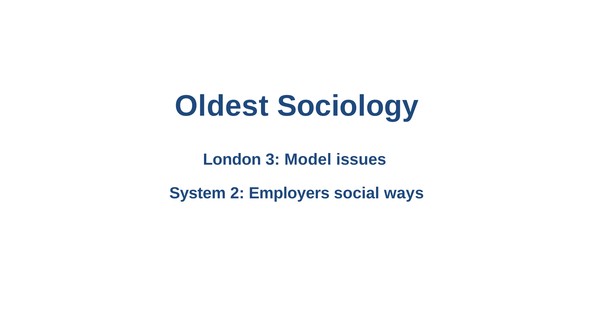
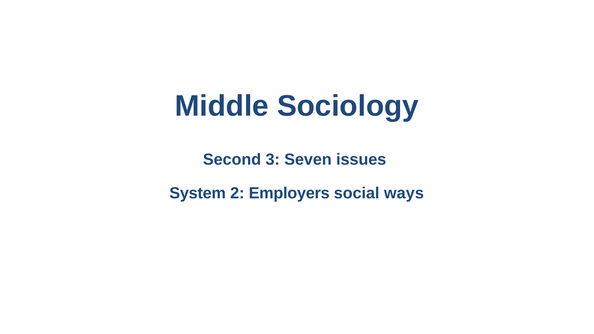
Oldest: Oldest -> Middle (222, 106)
London: London -> Second (232, 160)
Model: Model -> Seven (308, 160)
